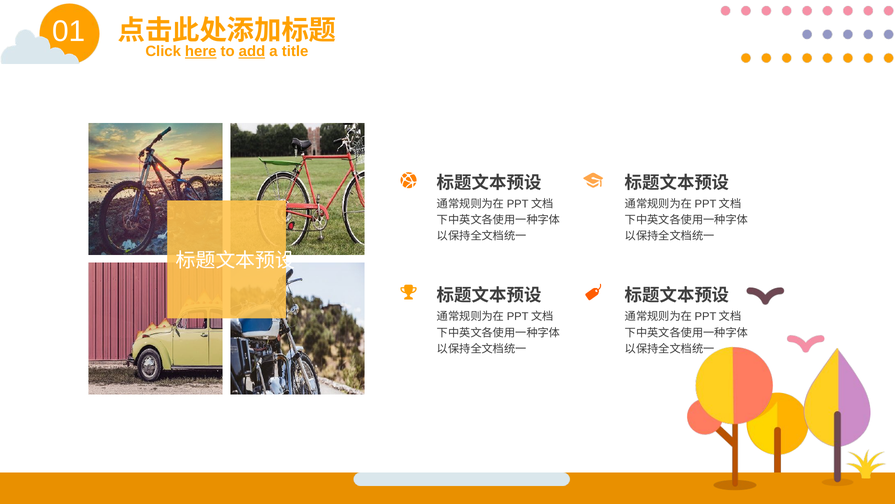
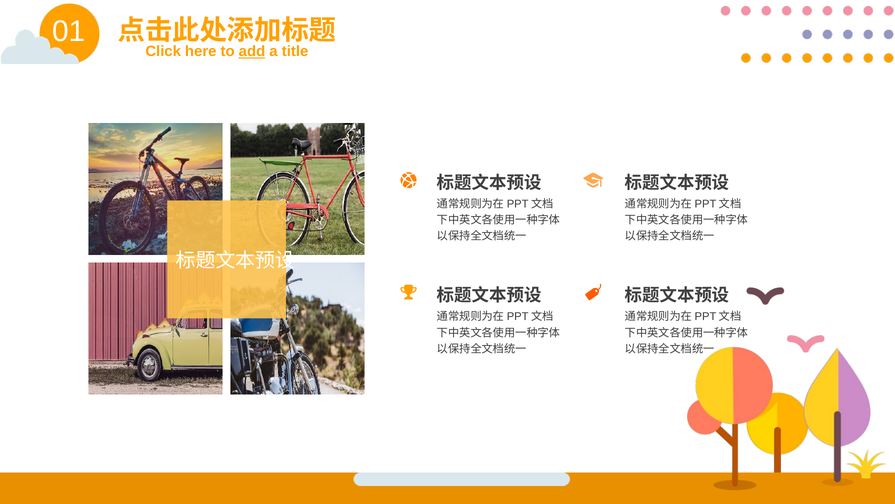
here underline: present -> none (201, 51)
